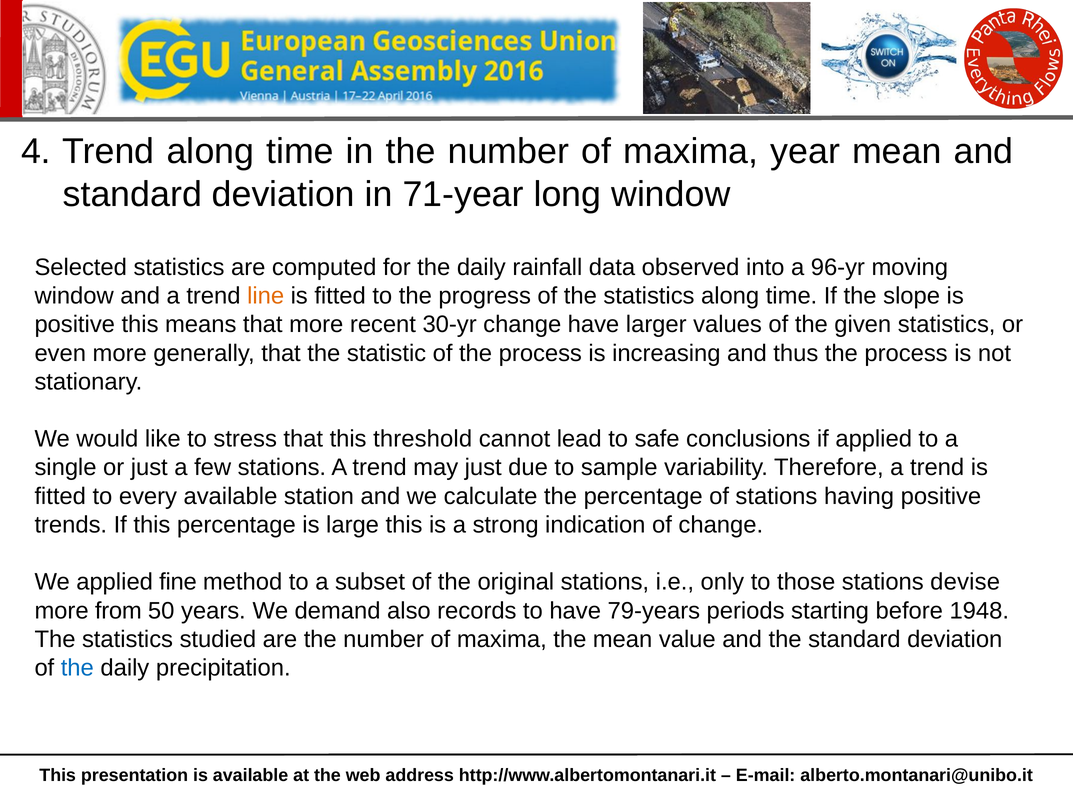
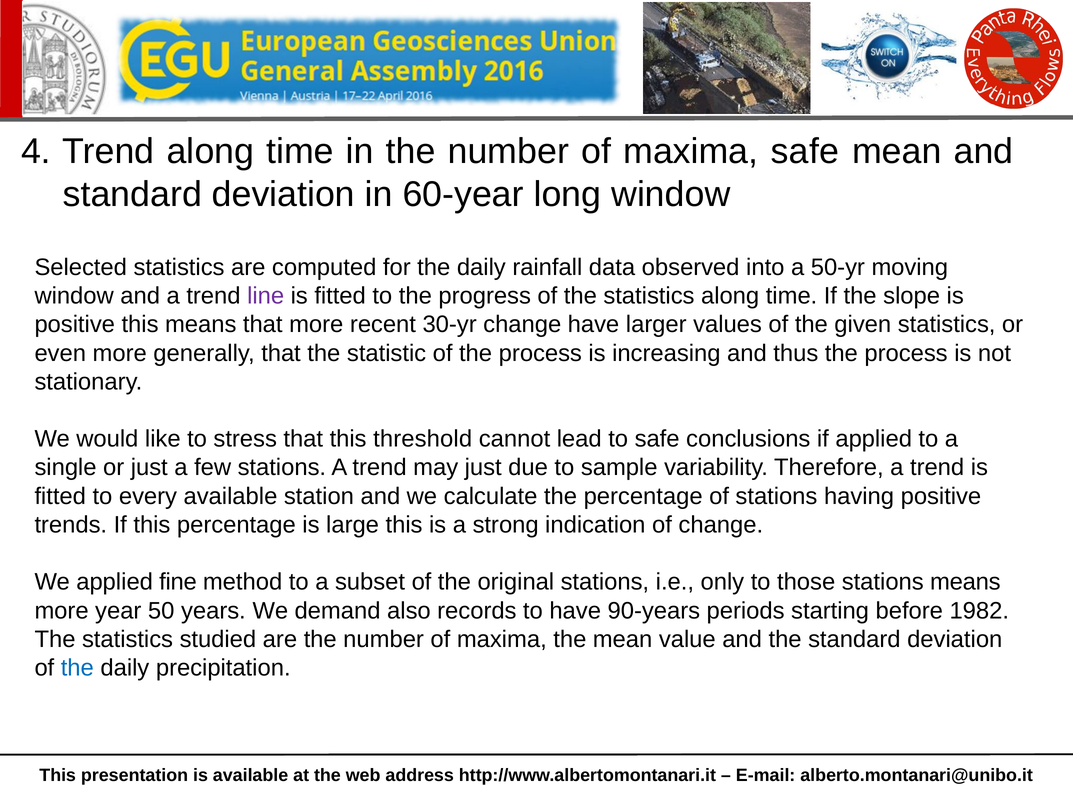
maxima year: year -> safe (805, 151)
71-year: 71-year -> 60-year (463, 194)
96-yr: 96-yr -> 50-yr (838, 267)
line colour: orange -> purple (266, 296)
stations devise: devise -> means (965, 582)
from: from -> year (118, 610)
79-years: 79-years -> 90-years (654, 610)
1948: 1948 -> 1982 (979, 610)
